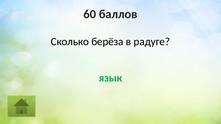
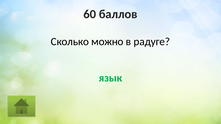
берёза: берёза -> можно (107, 42)
